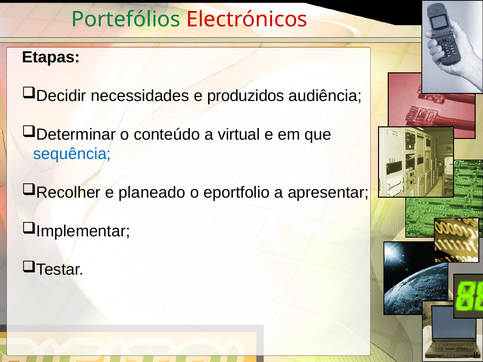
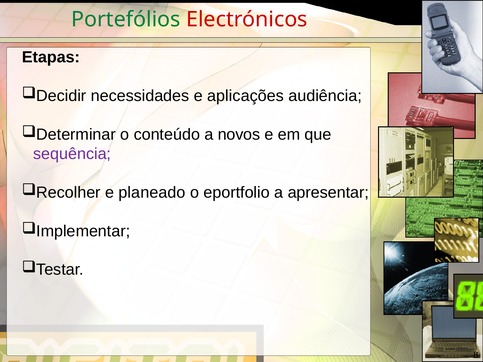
produzidos: produzidos -> aplicações (246, 96)
virtual: virtual -> novos (239, 135)
sequência colour: blue -> purple (72, 154)
